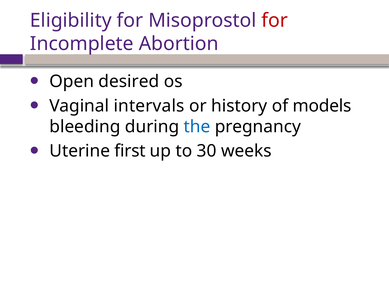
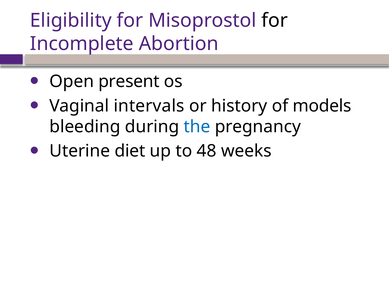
for colour: red -> black (275, 20)
desired: desired -> present (129, 82)
first: first -> diet (130, 151)
30: 30 -> 48 (207, 151)
